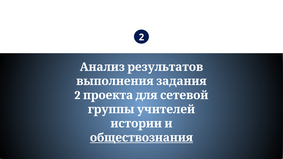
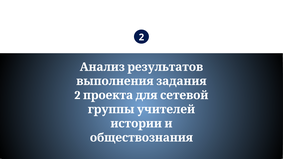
обществознания underline: present -> none (141, 138)
